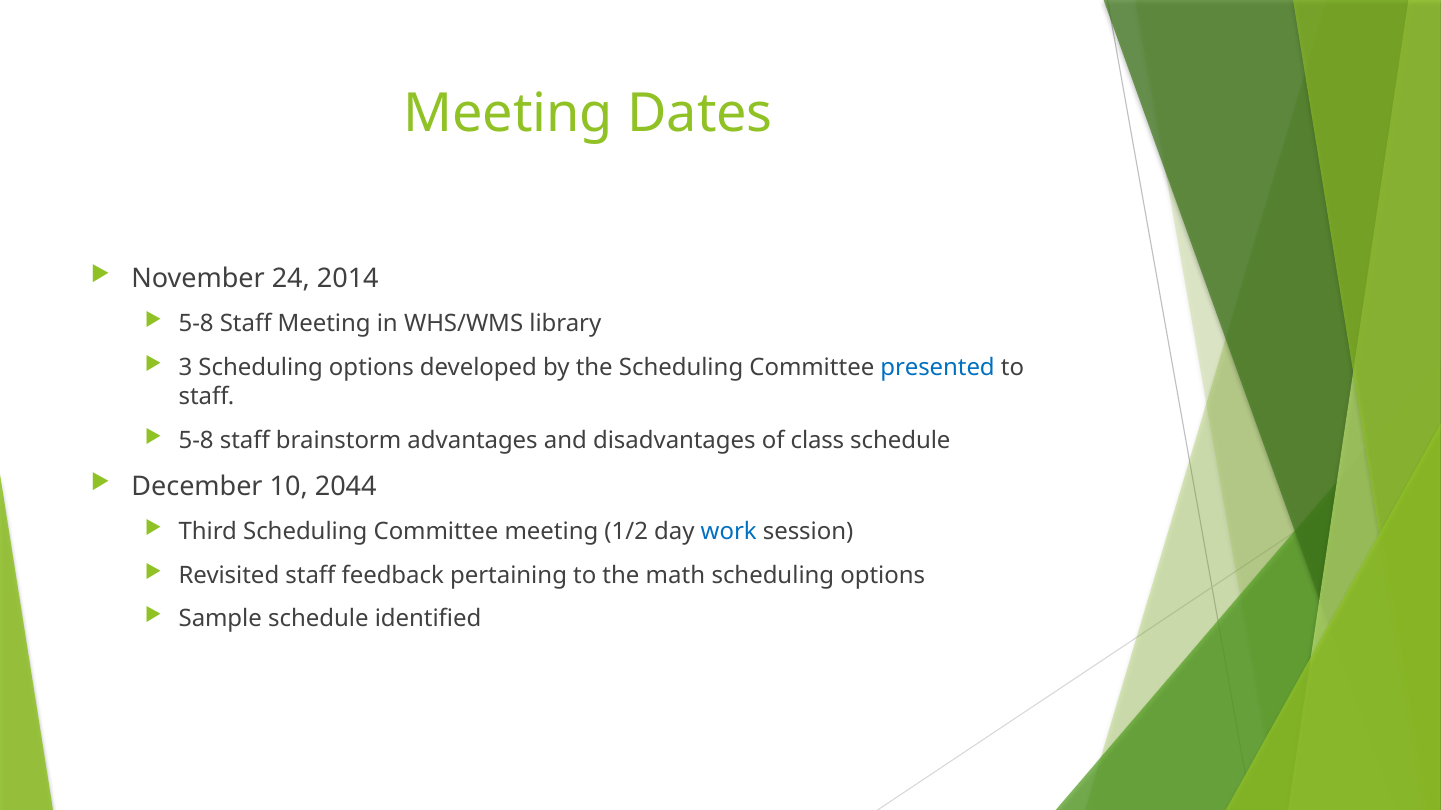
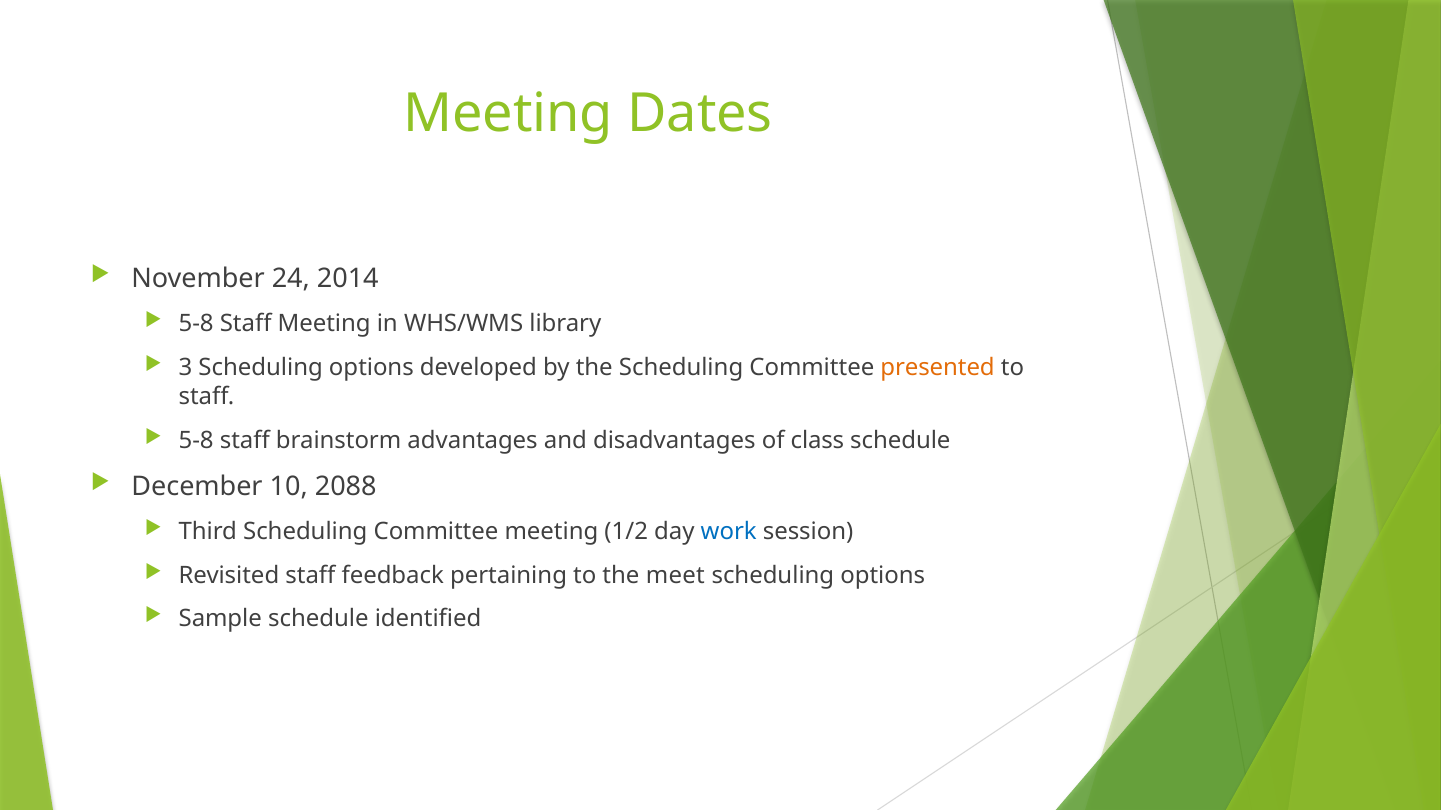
presented colour: blue -> orange (938, 368)
2044: 2044 -> 2088 (346, 486)
math: math -> meet (675, 576)
